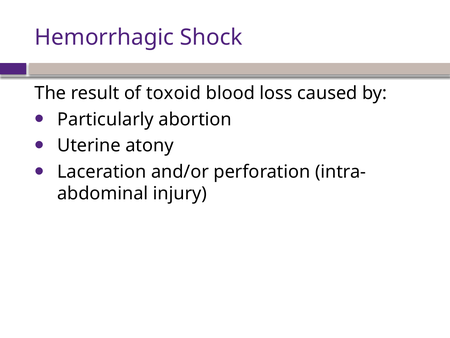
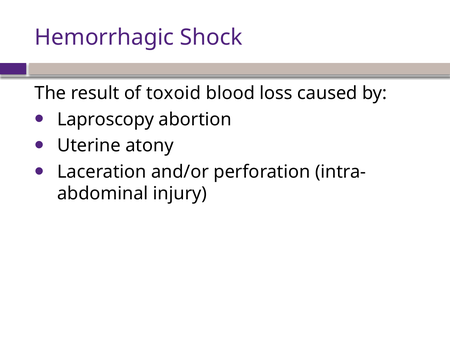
Particularly: Particularly -> Laproscopy (106, 119)
